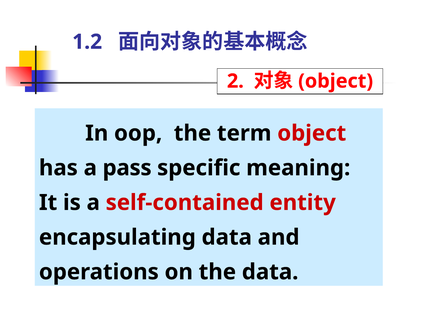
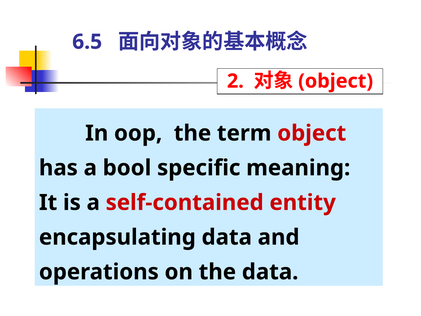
1.2: 1.2 -> 6.5 (87, 42)
pass: pass -> bool (127, 168)
